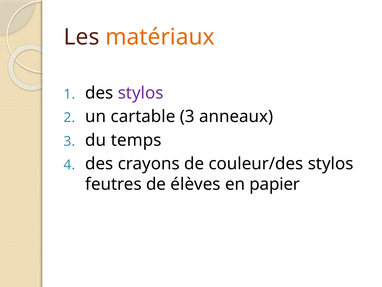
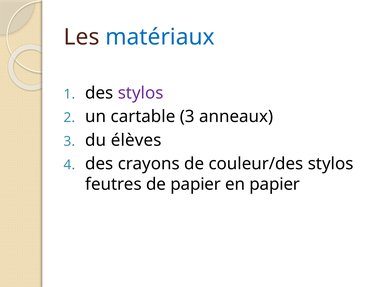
matériaux colour: orange -> blue (160, 37)
temps: temps -> élèves (136, 140)
de élèves: élèves -> papier (196, 184)
